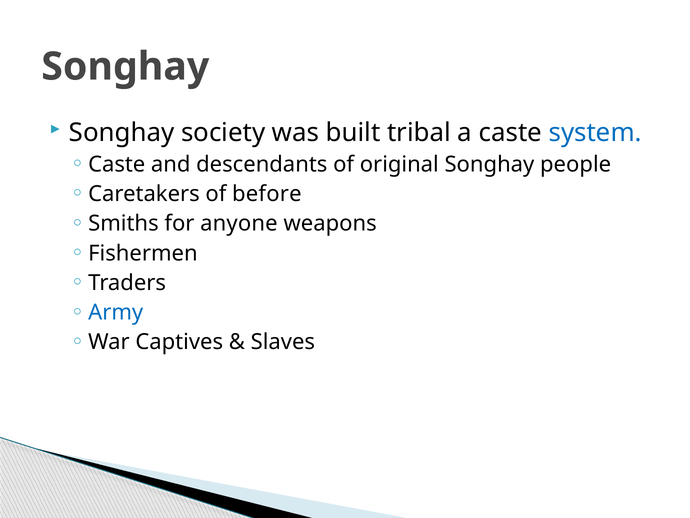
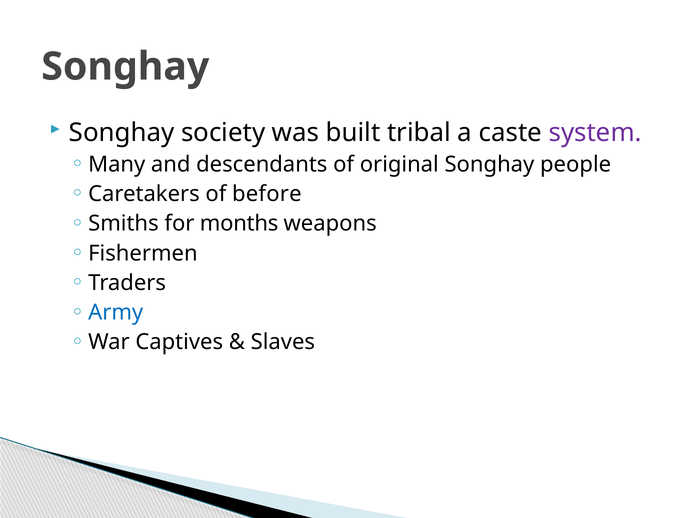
system colour: blue -> purple (595, 133)
Caste: Caste -> Many (117, 164)
anyone: anyone -> months (239, 223)
